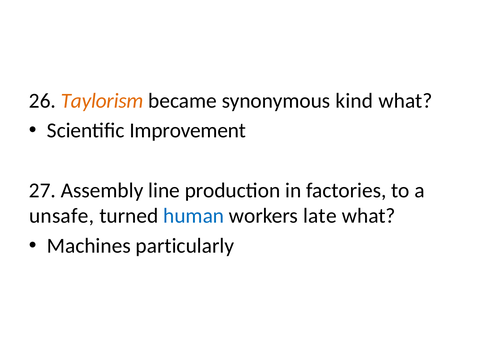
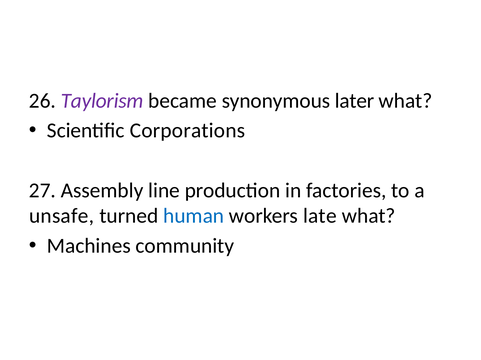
Taylorism colour: orange -> purple (102, 101)
kind: kind -> later (355, 101)
Improvement: Improvement -> Corporations (188, 131)
particularly: particularly -> community (185, 246)
